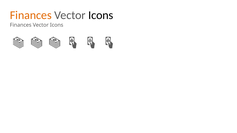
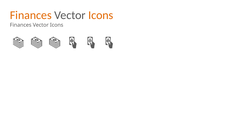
Icons colour: black -> orange (101, 15)
